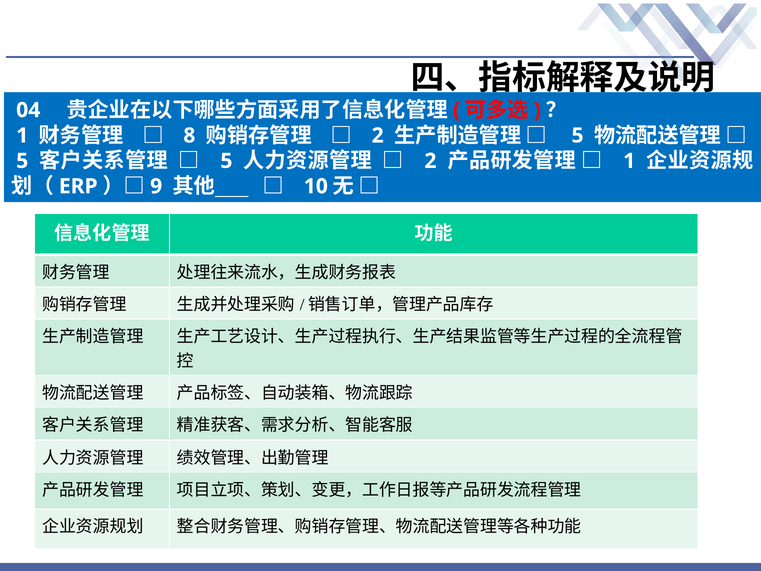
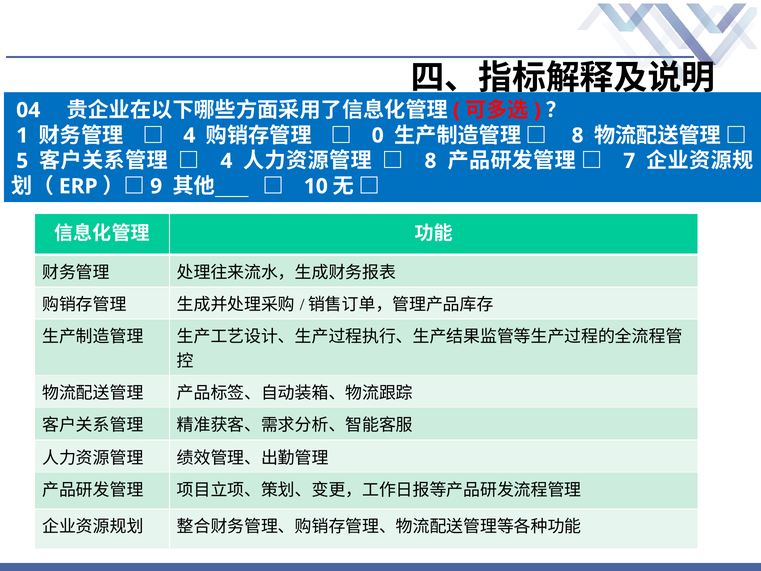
8: 8 -> 4 (189, 135)
2: 2 -> 0 (378, 135)
5: 5 -> 8 (578, 135)
5: 5 -> 4 (226, 161)
2: 2 -> 8 (430, 161)
1: 1 -> 7 (629, 161)
